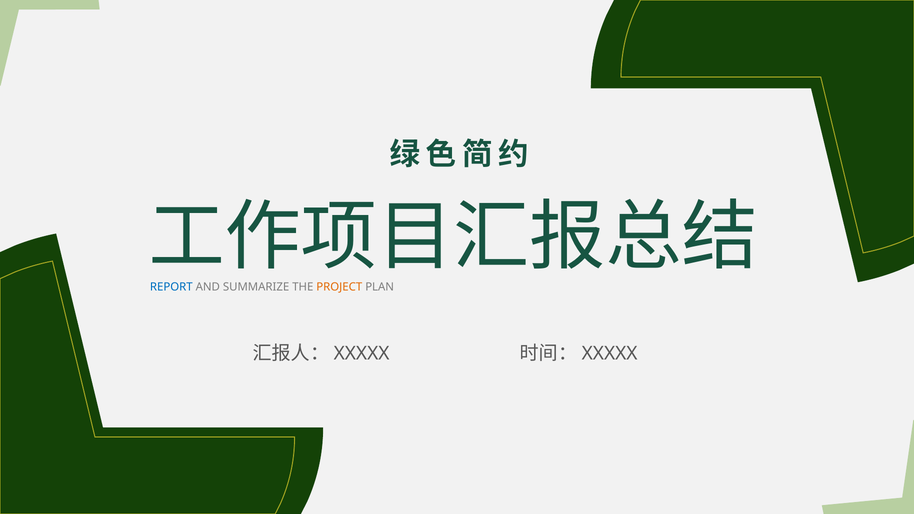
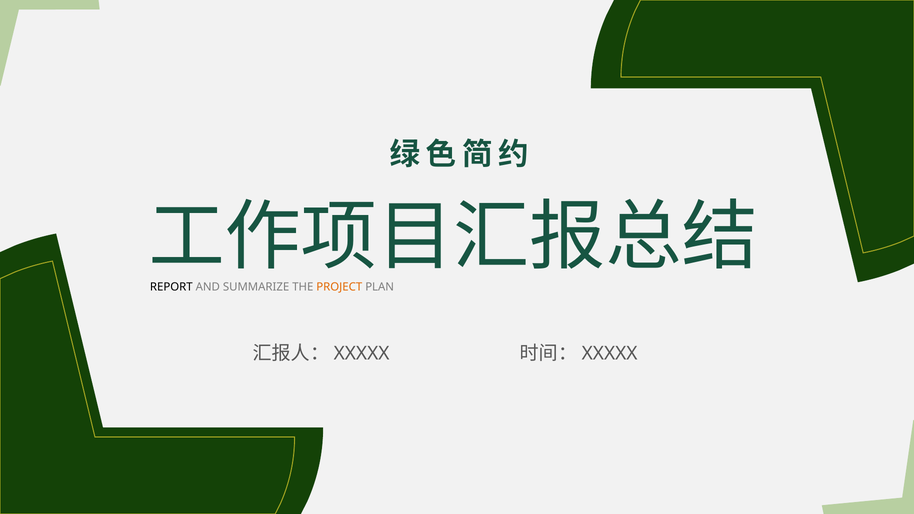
REPORT colour: blue -> black (171, 287)
